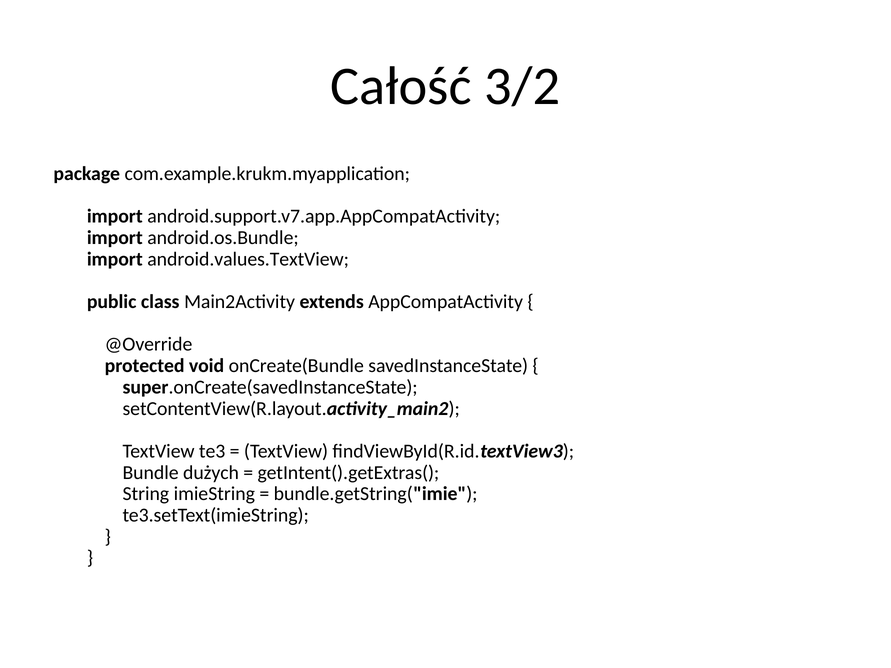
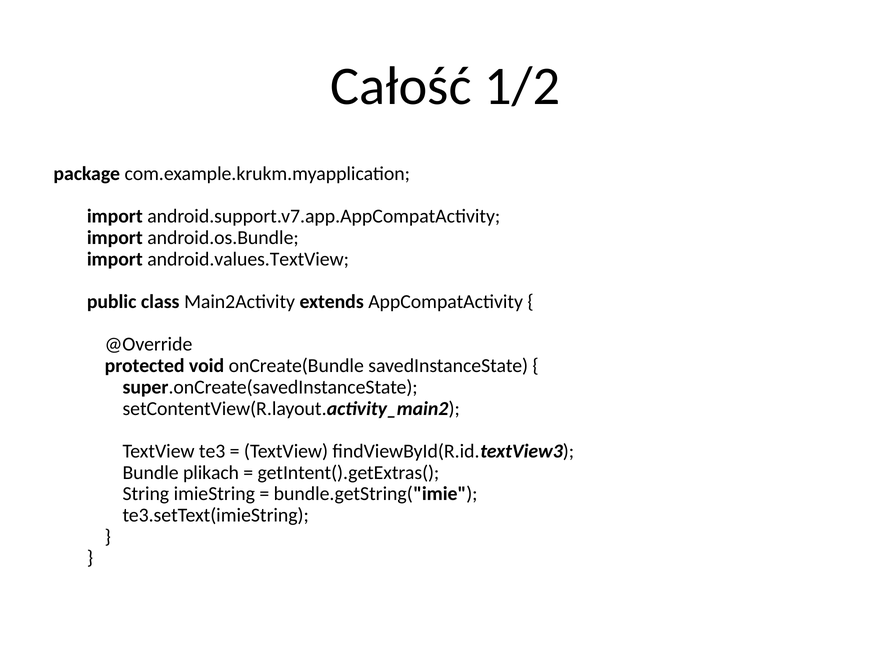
3/2: 3/2 -> 1/2 (522, 86)
dużych: dużych -> plikach (211, 473)
